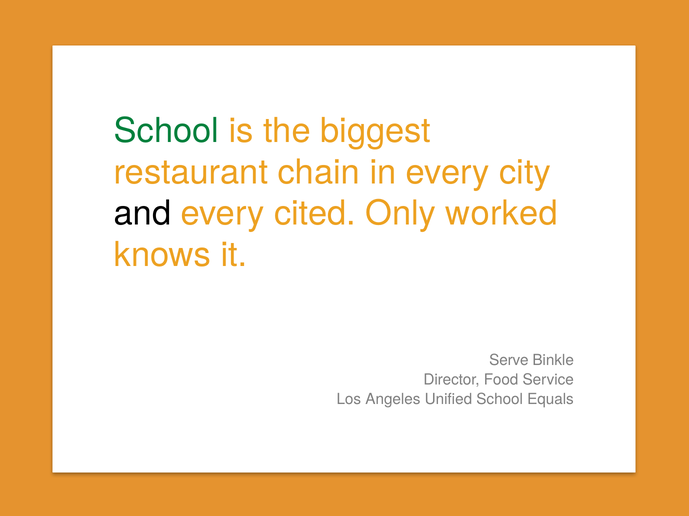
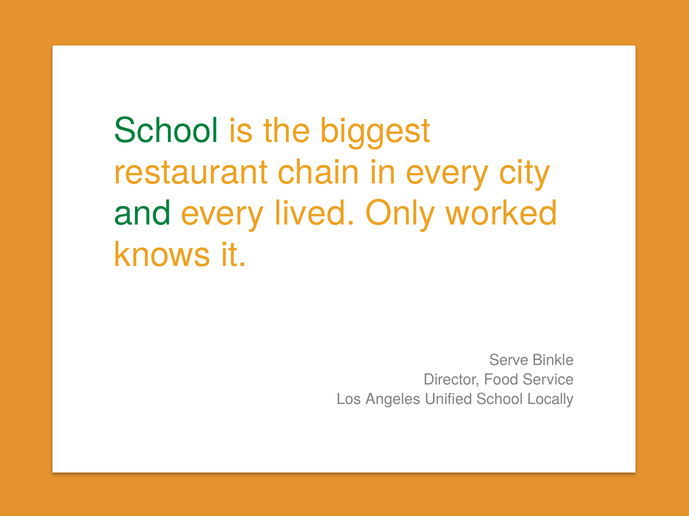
and colour: black -> green (143, 214)
cited: cited -> lived (315, 214)
Equals: Equals -> Locally (551, 400)
